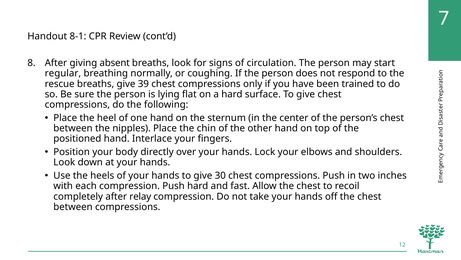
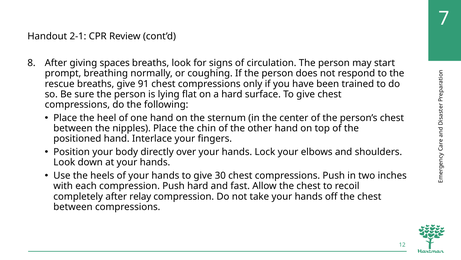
8-1: 8-1 -> 2-1 (78, 36)
absent: absent -> spaces (115, 63)
regular: regular -> prompt (63, 73)
39: 39 -> 91 (143, 84)
